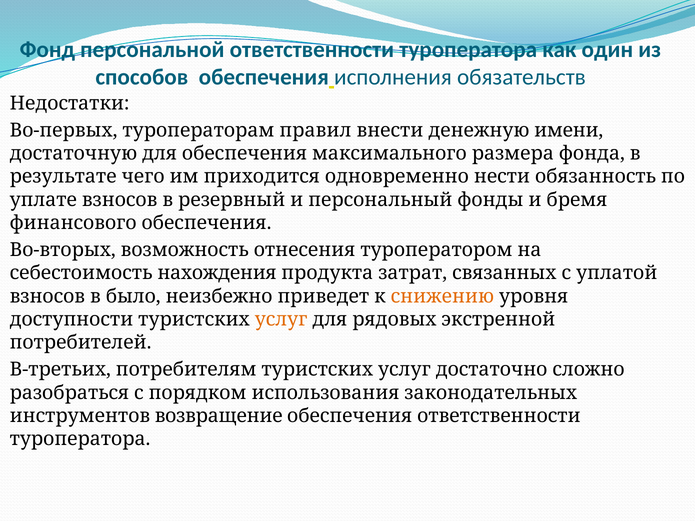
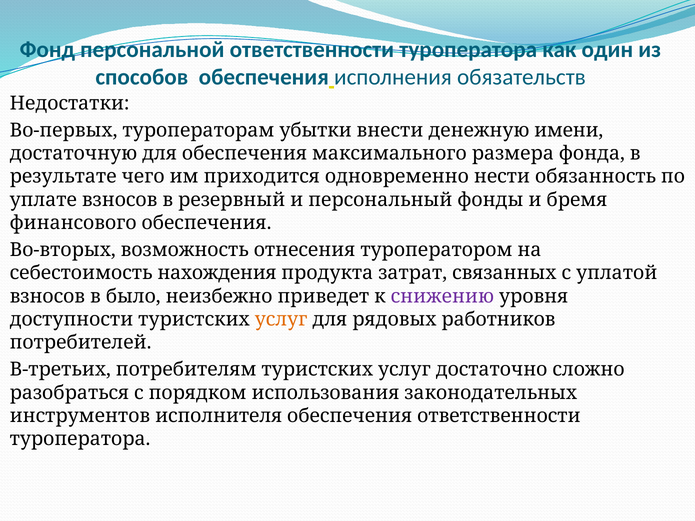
правил: правил -> убытки (316, 130)
снижению colour: orange -> purple (442, 296)
экстренной: экстренной -> работников (498, 320)
возвращение: возвращение -> исполнителя (219, 416)
